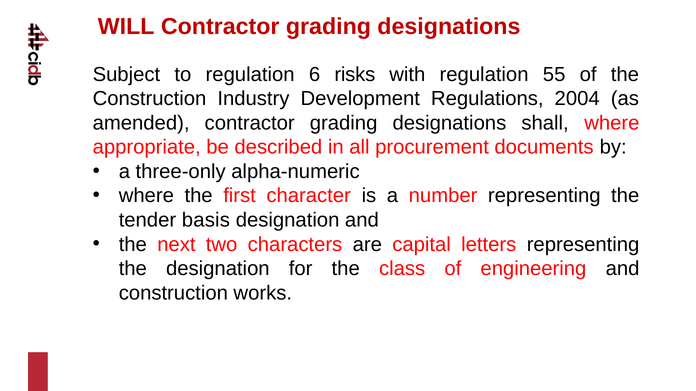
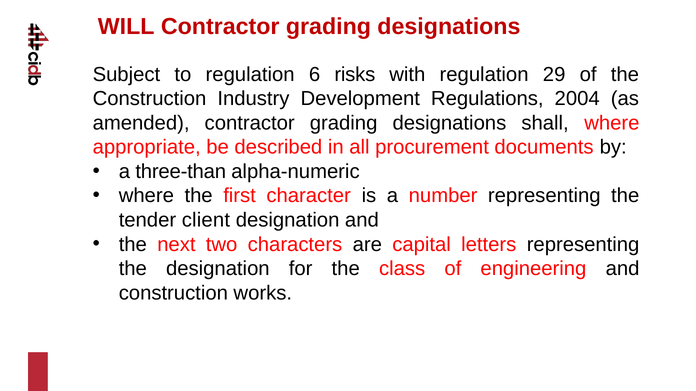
55: 55 -> 29 (554, 74)
three-only: three-only -> three-than (181, 172)
basis: basis -> client (206, 220)
